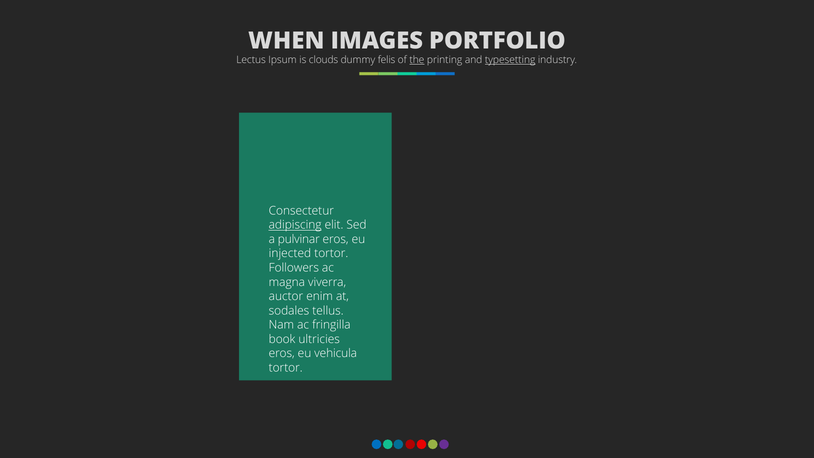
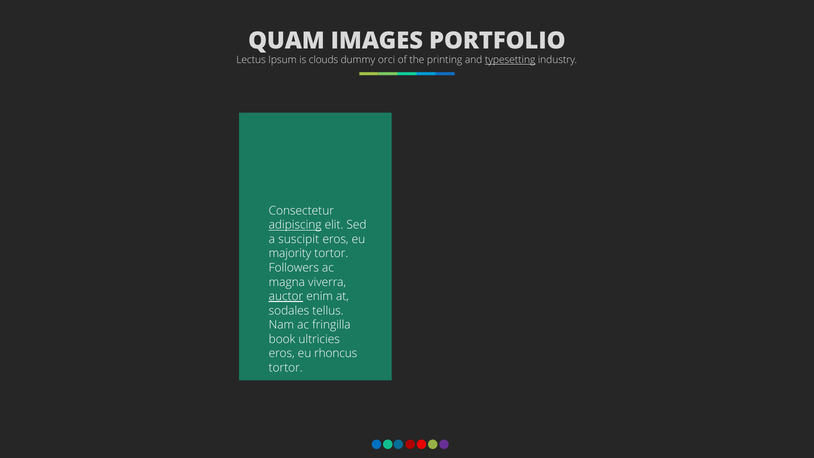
WHEN: WHEN -> QUAM (287, 41)
felis: felis -> orci (386, 60)
the underline: present -> none (417, 60)
pulvinar: pulvinar -> suscipit (299, 239)
injected: injected -> majority (290, 253)
auctor underline: none -> present (286, 296)
vehicula: vehicula -> rhoncus (336, 353)
